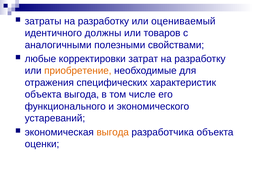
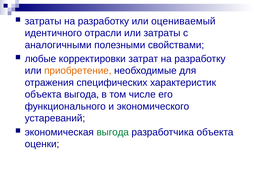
должны: должны -> отрасли (103, 33)
или товаров: товаров -> затраты (162, 33)
выгода colour: orange -> green (113, 132)
